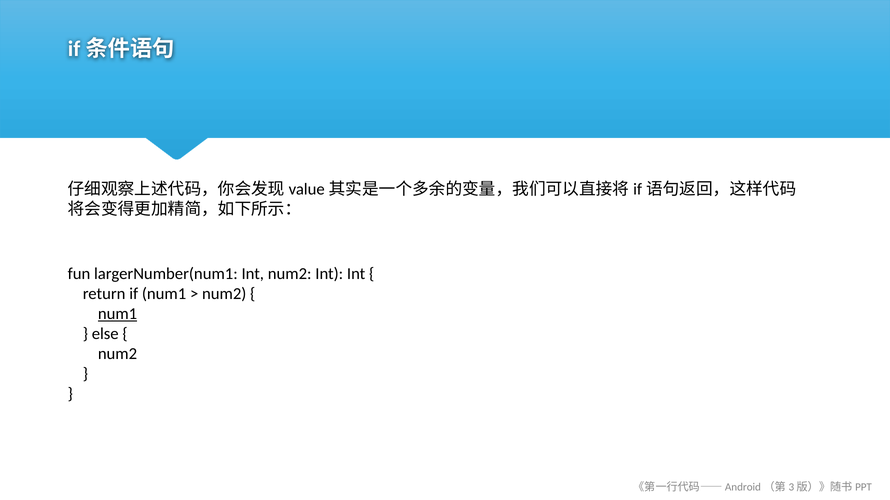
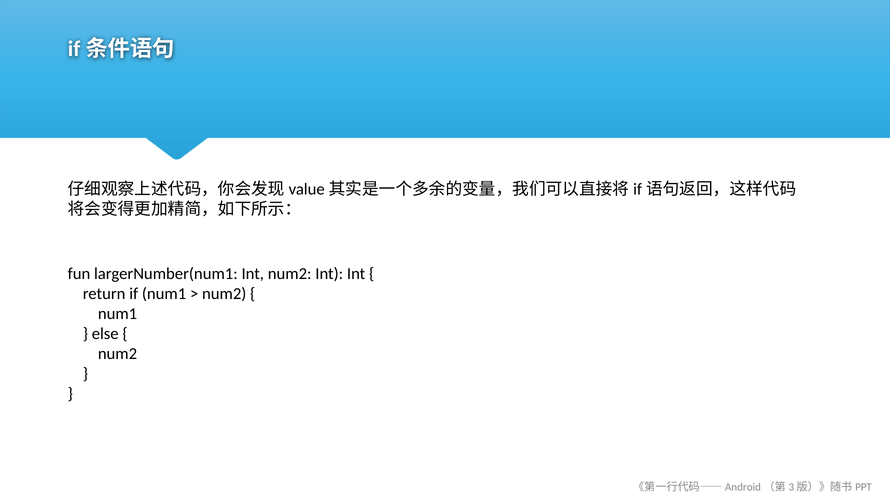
num1 underline: present -> none (118, 314)
